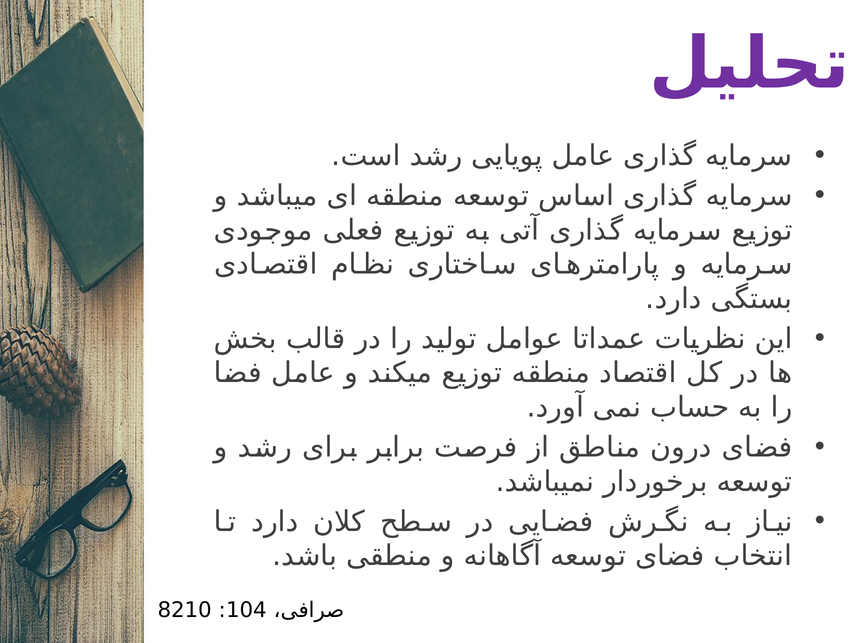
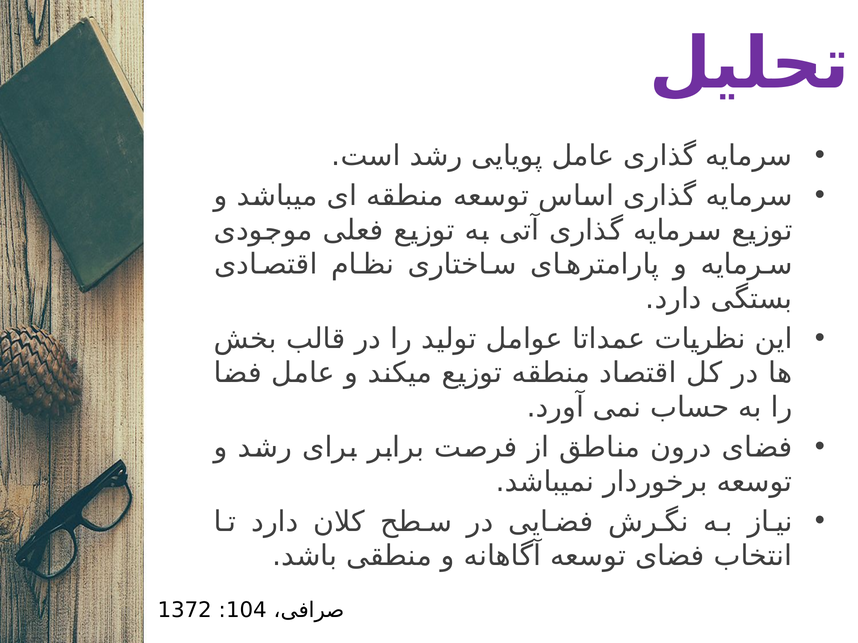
8210: 8210 -> 1372 (185, 611)
